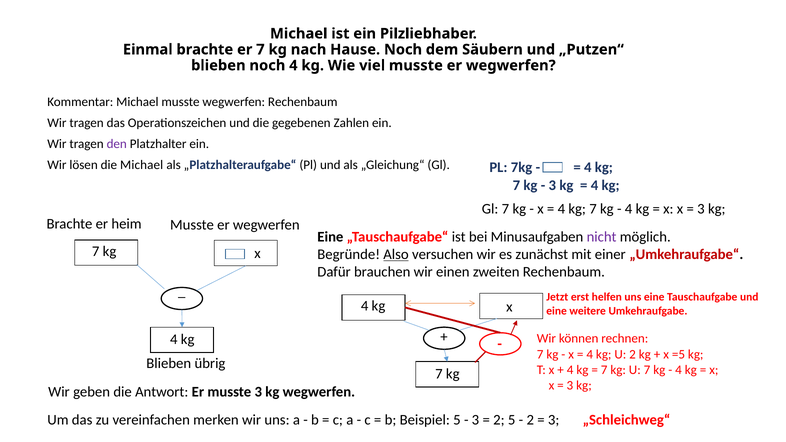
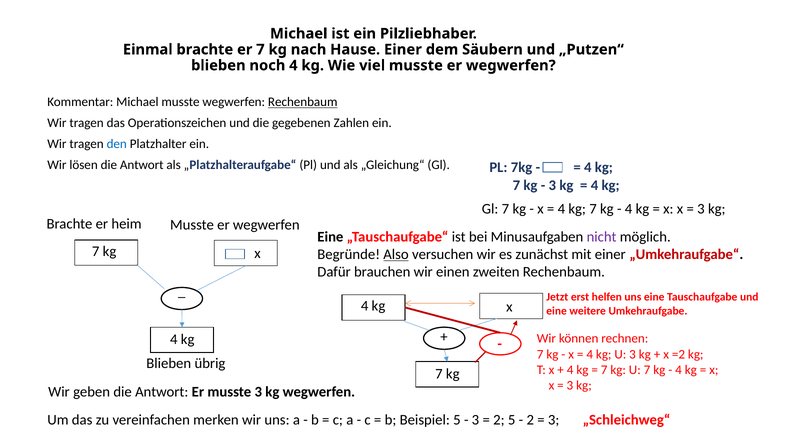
Hause Noch: Noch -> Einer (403, 50)
Rechenbaum underline: none -> present (303, 102)
den colour: purple -> blue (117, 144)
lösen die Michael: Michael -> Antwort (142, 165)
U 2: 2 -> 3 (633, 354)
=5: =5 -> =2 (678, 354)
